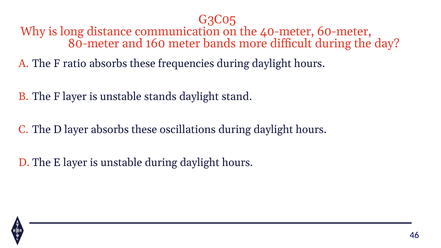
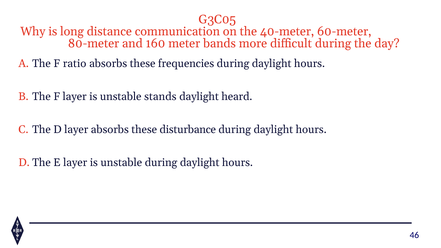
stand: stand -> heard (237, 97)
oscillations: oscillations -> disturbance (188, 130)
